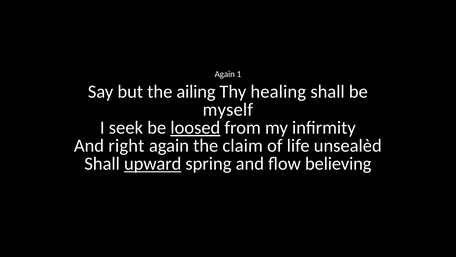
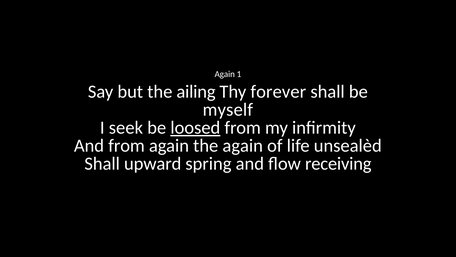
healing: healing -> forever (278, 91)
And right: right -> from (127, 145)
the claim: claim -> again (243, 145)
upward underline: present -> none (153, 163)
believing: believing -> receiving (338, 163)
